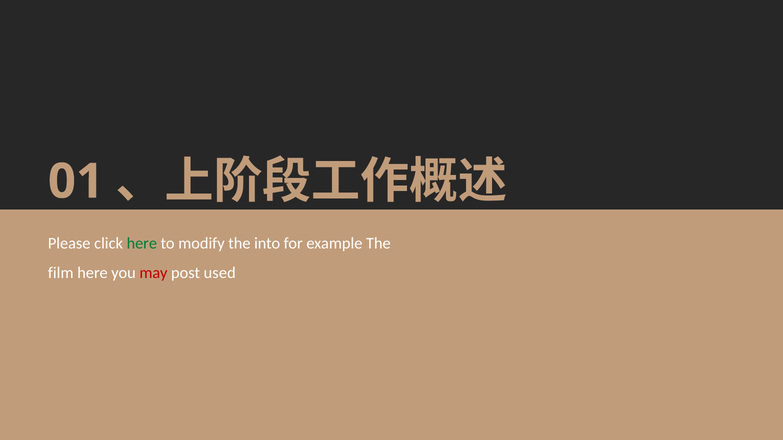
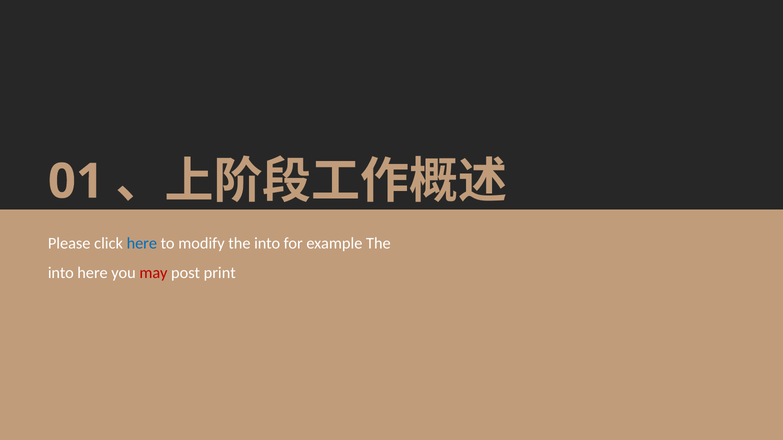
here colour: green -> blue (142, 244)
film: film -> into (61, 273)
used: used -> print (220, 273)
